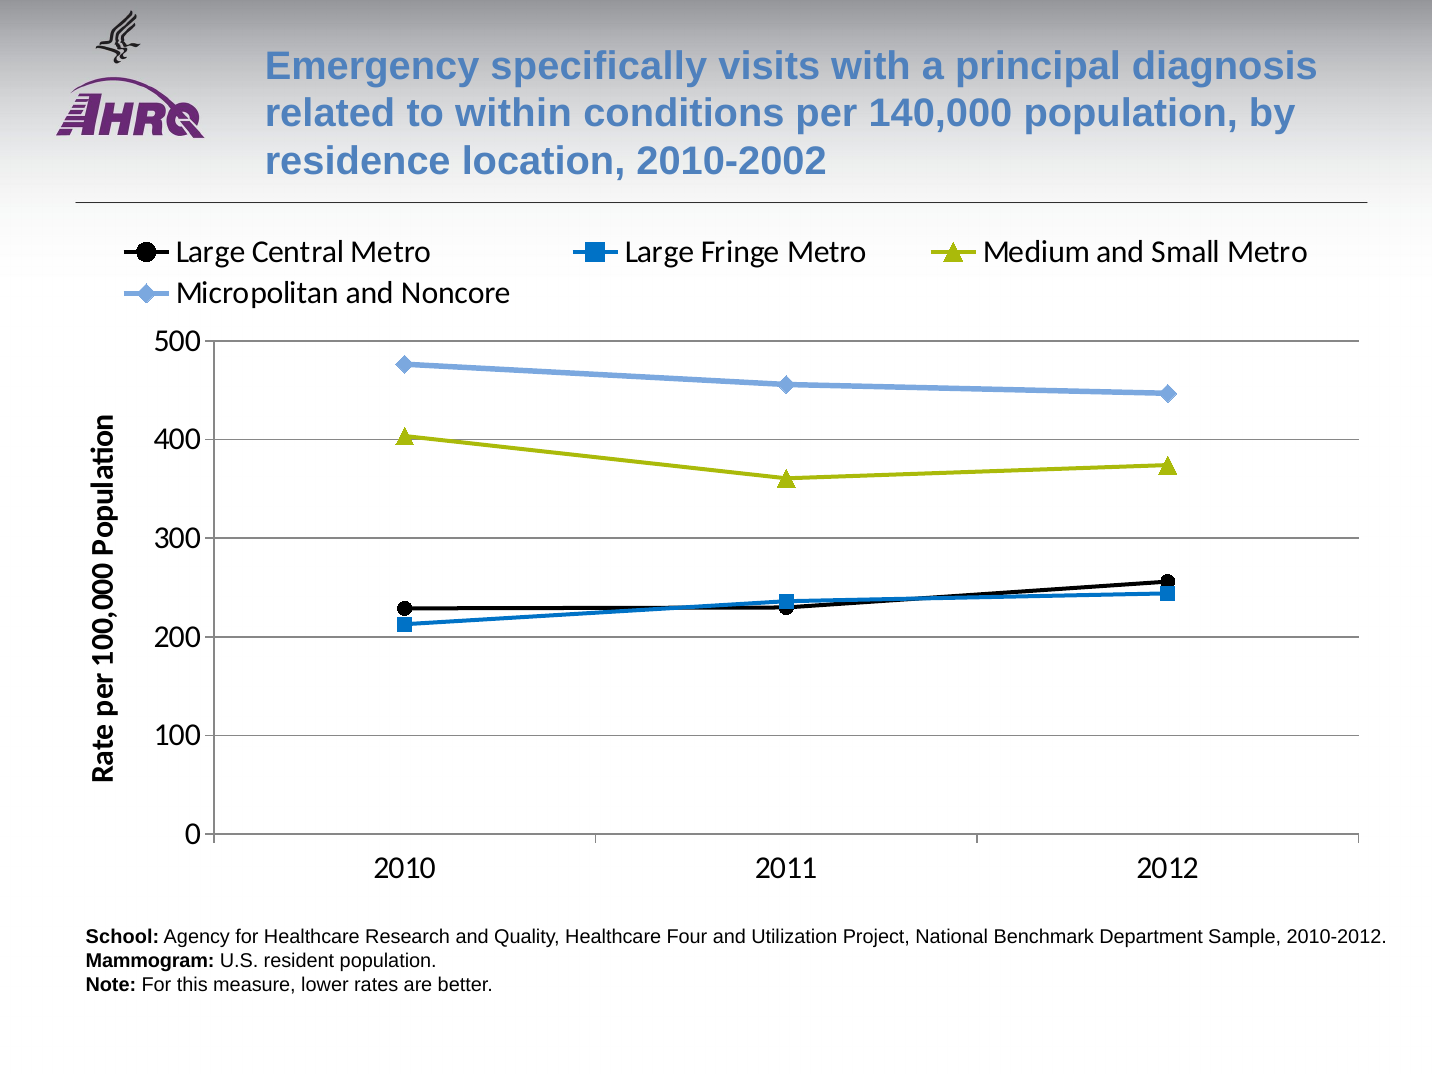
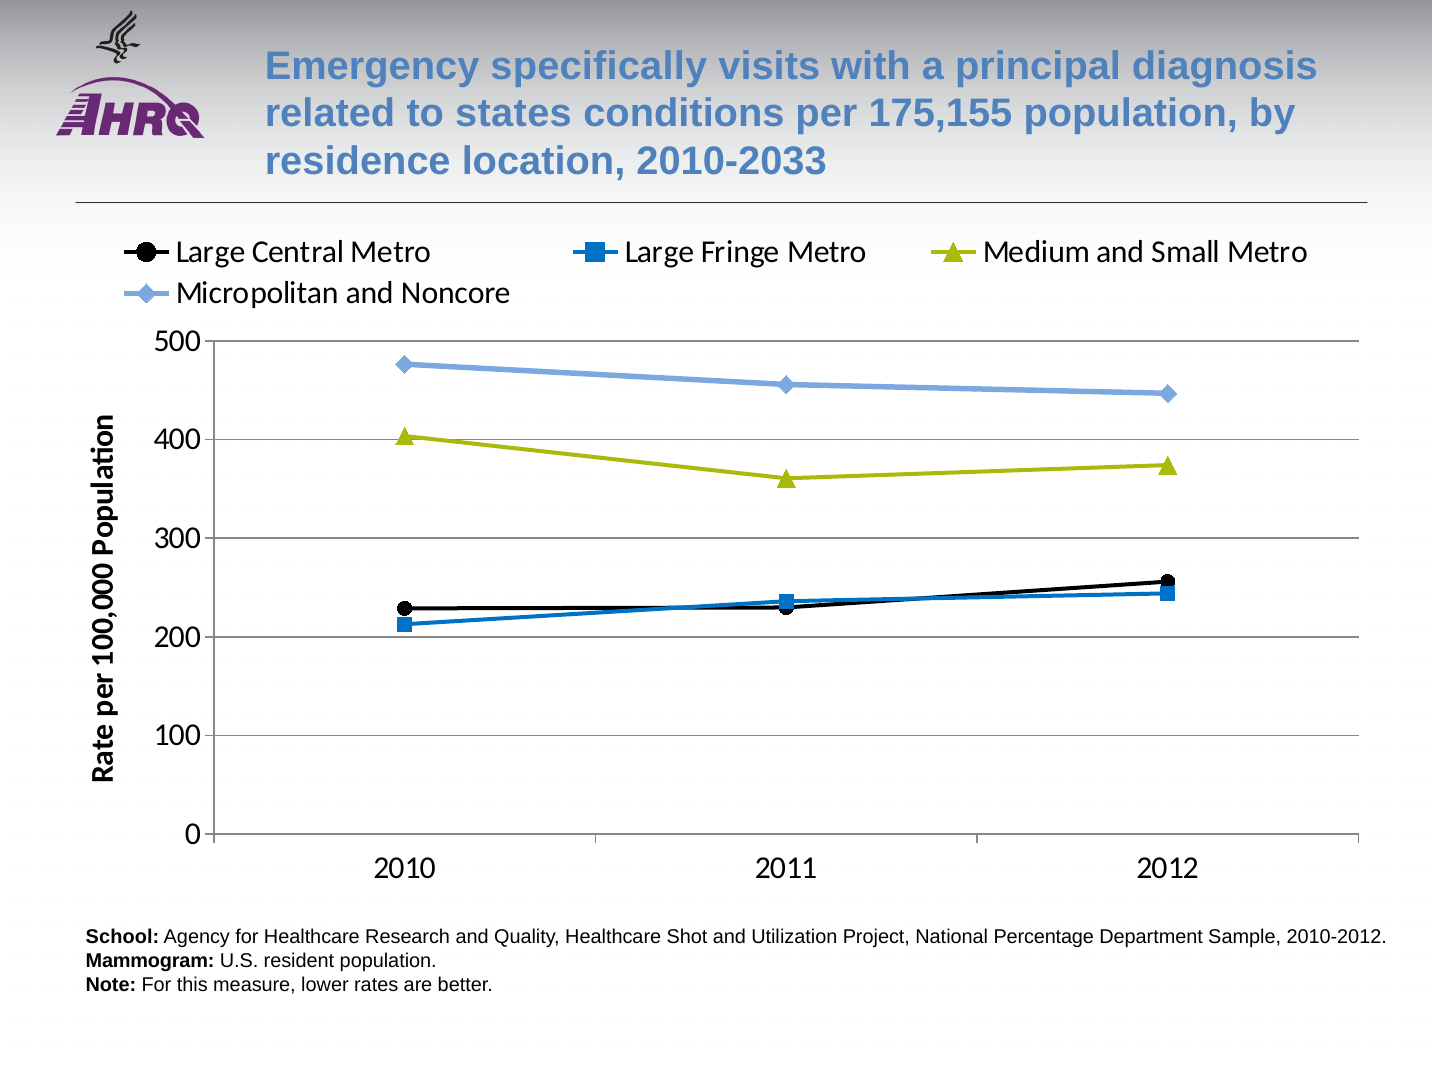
within: within -> states (513, 114)
140,000: 140,000 -> 175,155 (940, 114)
2010-2002: 2010-2002 -> 2010-2033 (732, 162)
Four: Four -> Shot (687, 937)
Benchmark: Benchmark -> Percentage (1044, 937)
